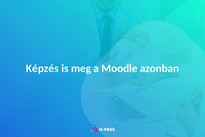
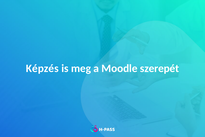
azonban: azonban -> szerepét (160, 68)
